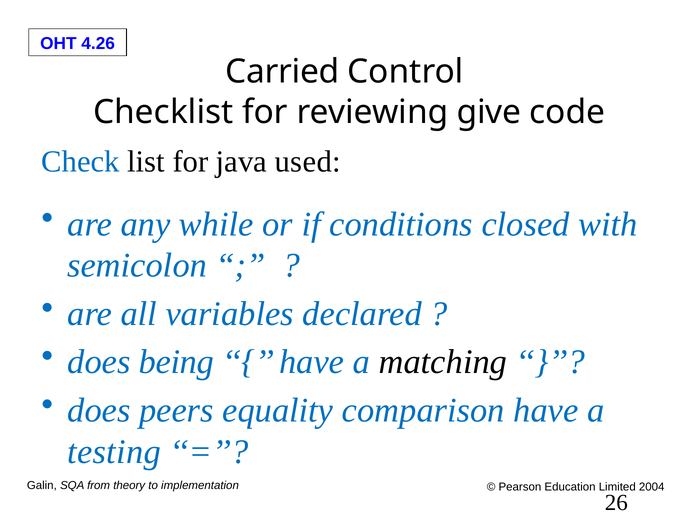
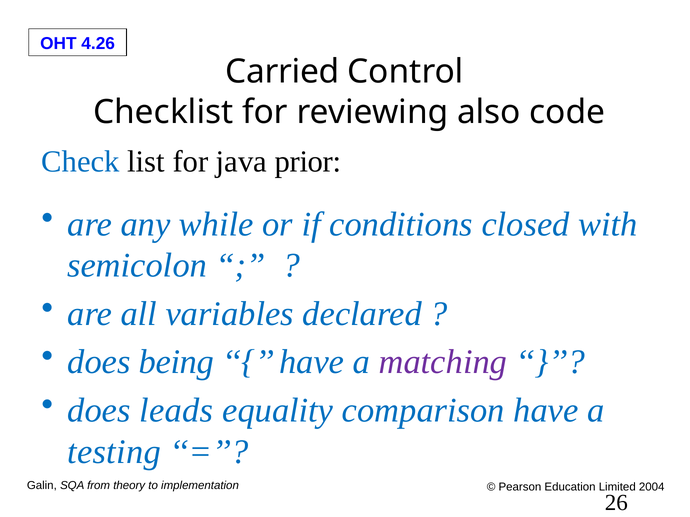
give: give -> also (489, 112)
used: used -> prior (308, 162)
matching colour: black -> purple (443, 362)
peers: peers -> leads (176, 411)
